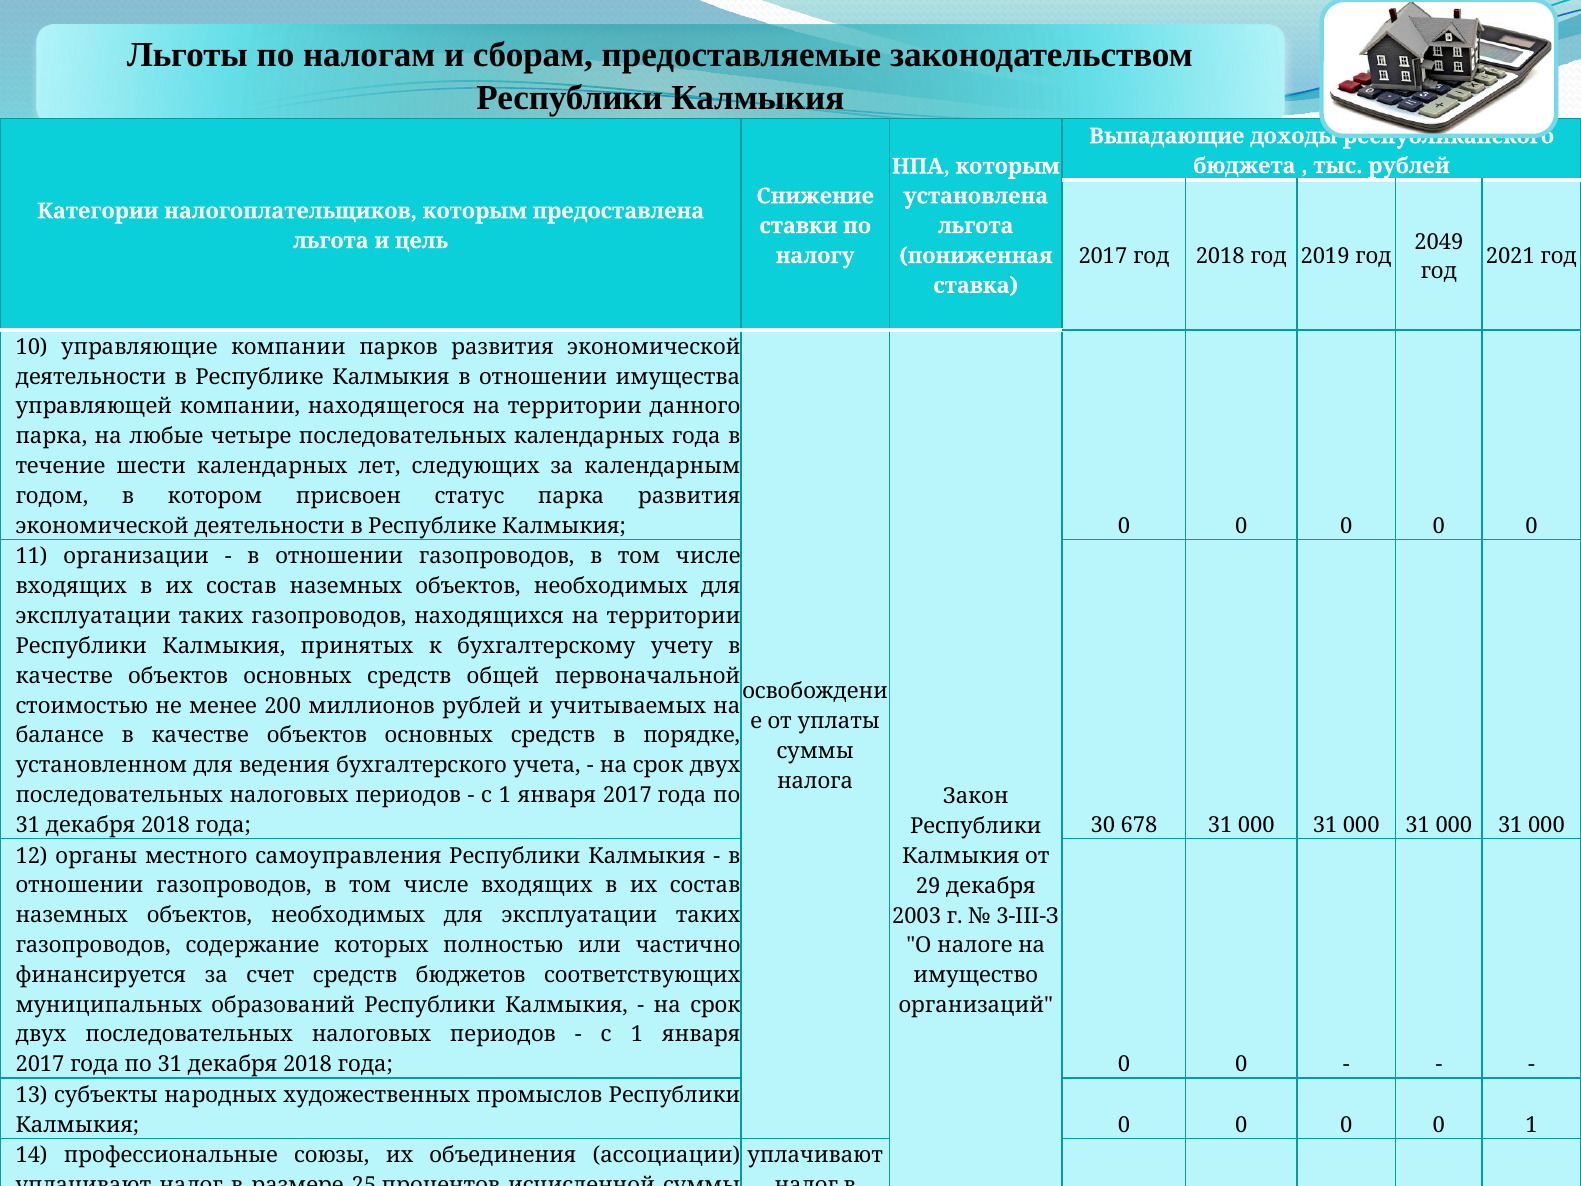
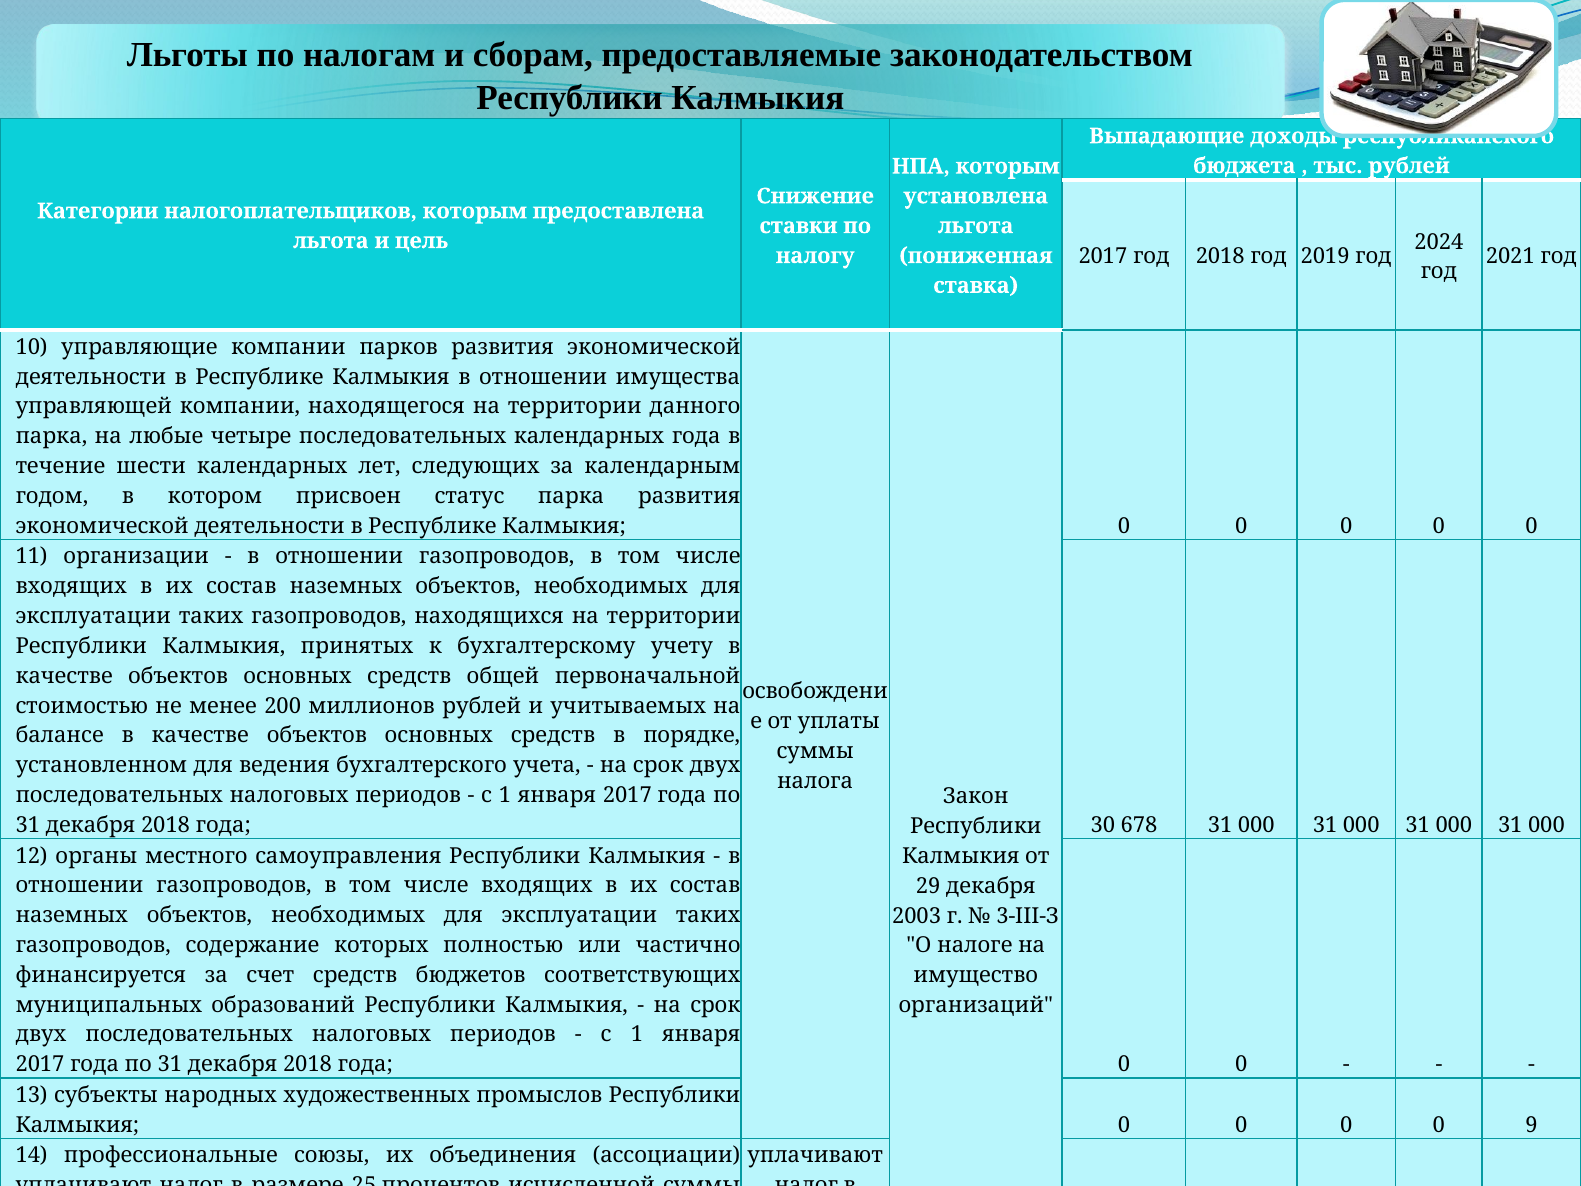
2049: 2049 -> 2024 (1439, 242)
0 1: 1 -> 9 (1531, 1125)
